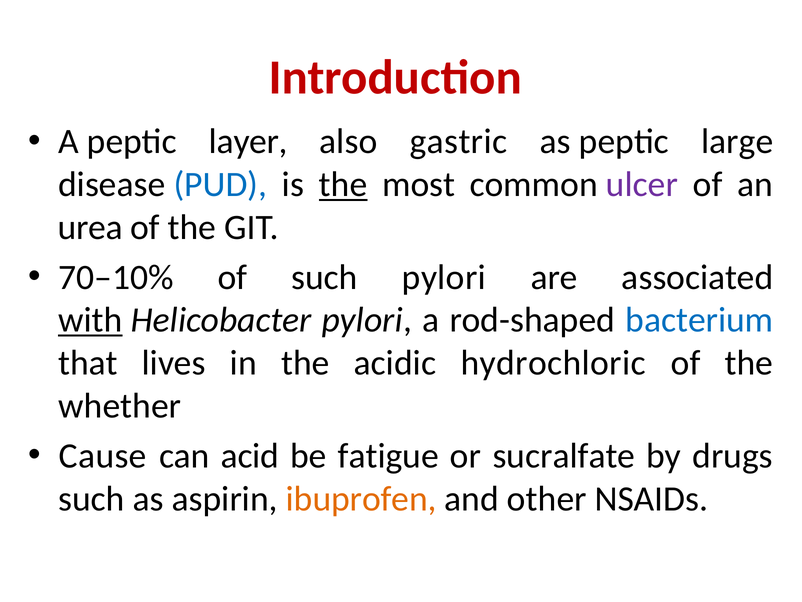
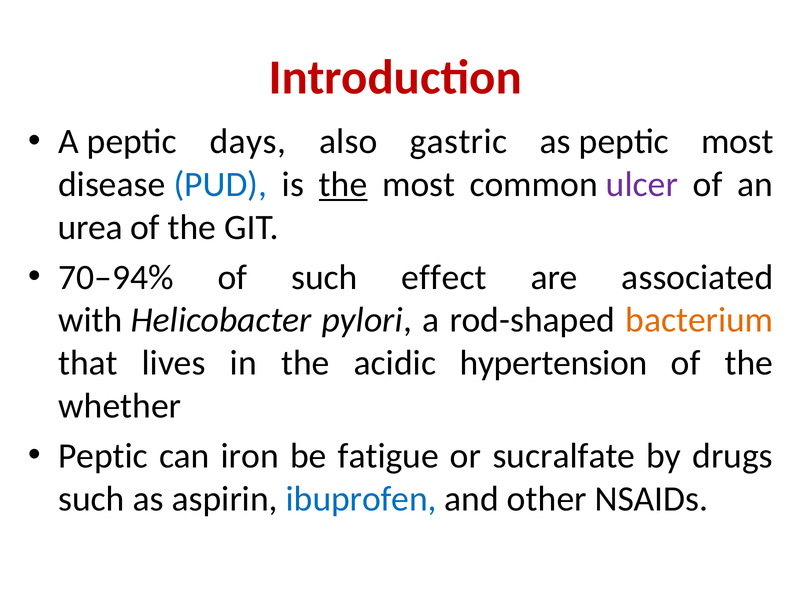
layer: layer -> days (248, 142)
peptic large: large -> most (737, 142)
70–10%: 70–10% -> 70–94% (116, 277)
such pylori: pylori -> effect (444, 277)
with underline: present -> none (90, 320)
bacterium colour: blue -> orange (699, 320)
hydrochloric: hydrochloric -> hypertension (554, 363)
Cause: Cause -> Peptic (103, 456)
acid: acid -> iron (250, 456)
ibuprofen colour: orange -> blue (361, 498)
